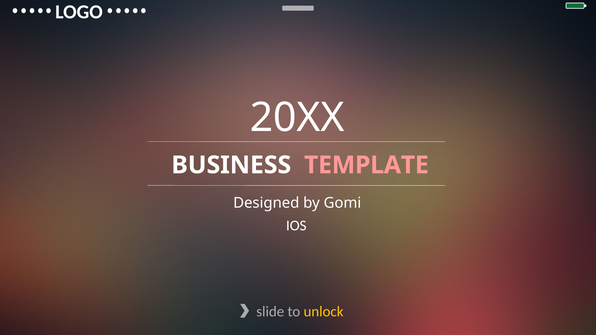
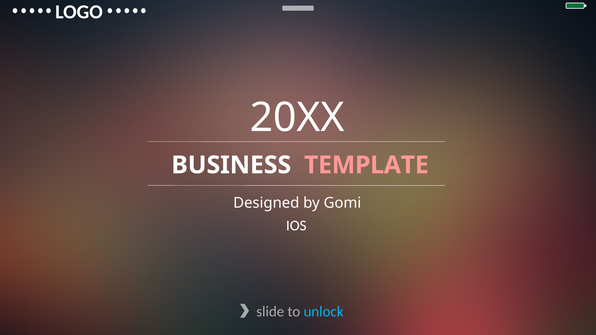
unlock colour: yellow -> light blue (324, 312)
